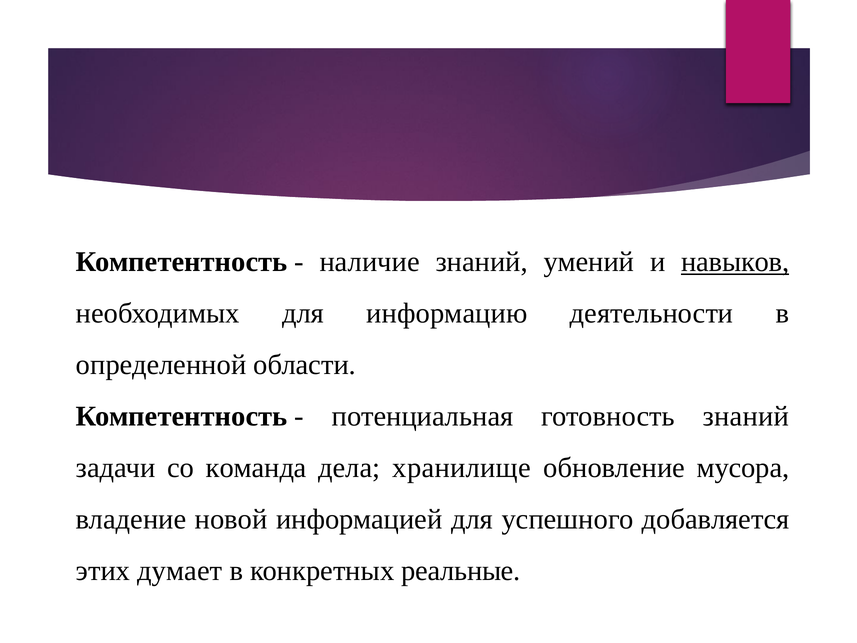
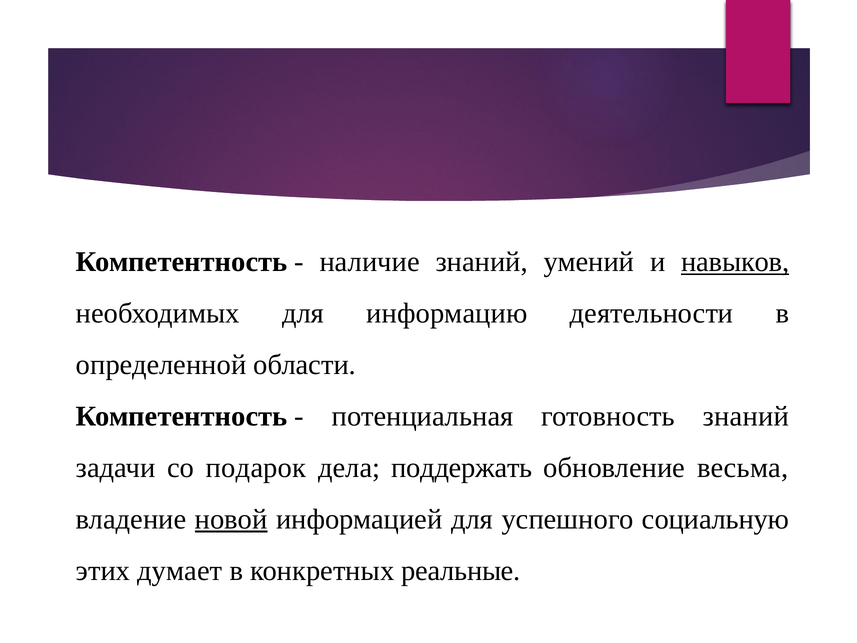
команда: команда -> подарок (256, 468)
хранилище: хранилище -> поддержать (462, 468)
мусора: мусора -> весьма (743, 468)
новой underline: none -> present (231, 519)
добавляется: добавляется -> социальную (716, 519)
